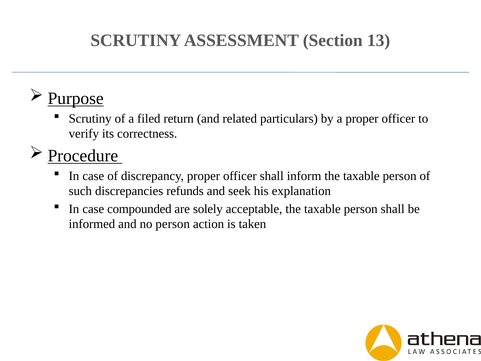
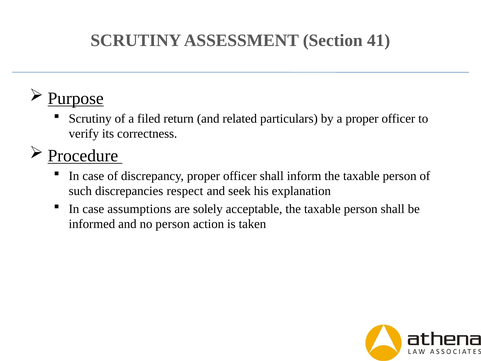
13: 13 -> 41 (379, 40)
refunds: refunds -> respect (185, 191)
compounded: compounded -> assumptions (139, 209)
